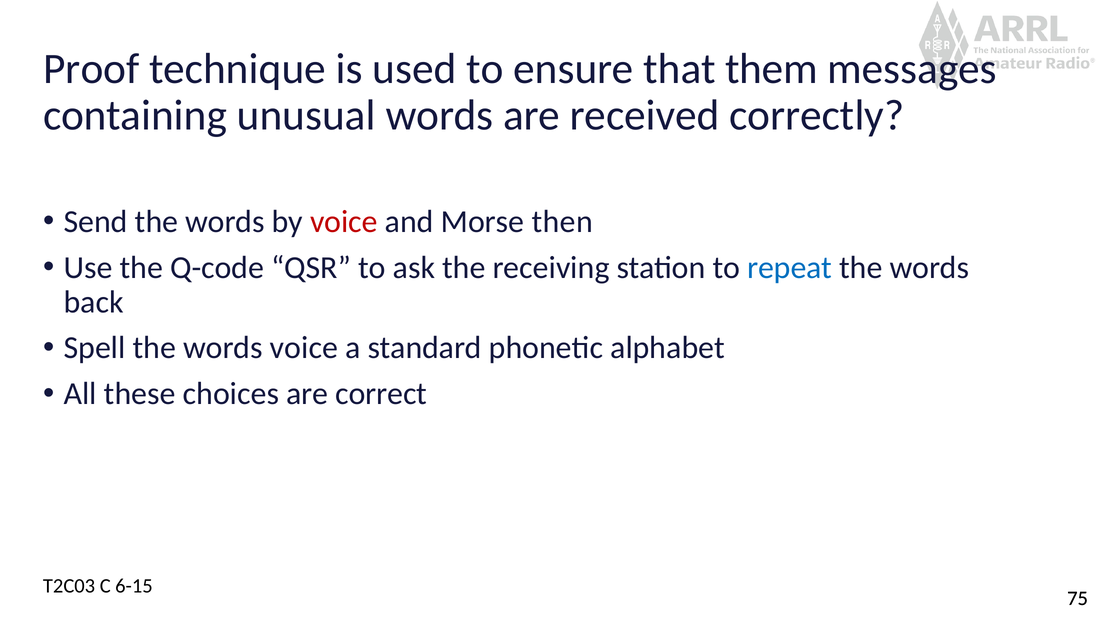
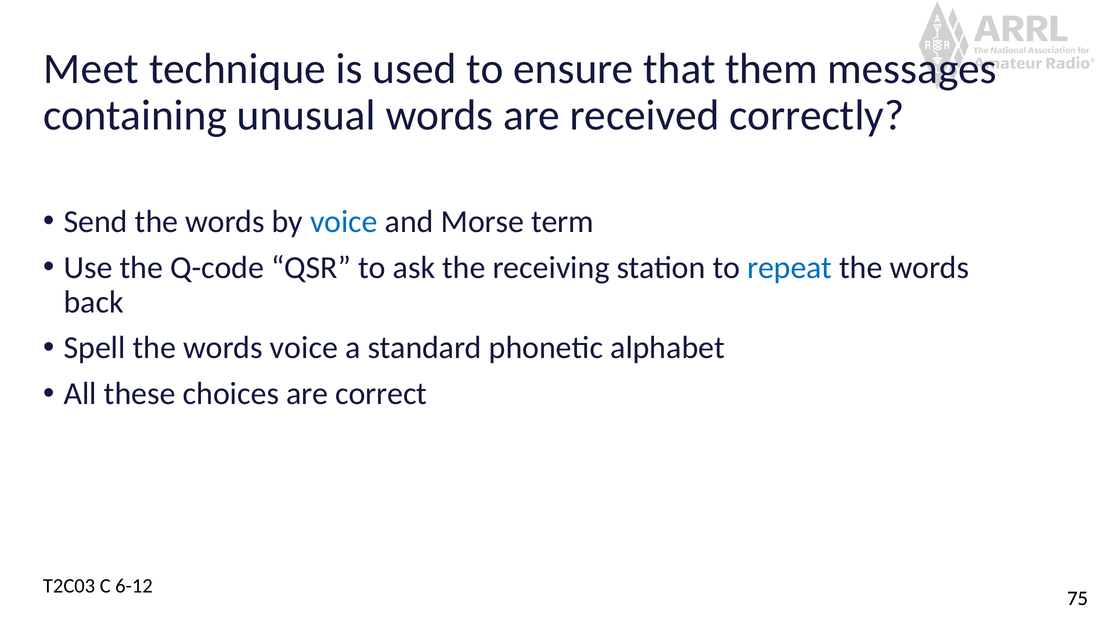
Proof: Proof -> Meet (91, 69)
voice colour: red -> blue (344, 221)
then: then -> term (563, 221)
6-15: 6-15 -> 6-12 (134, 586)
